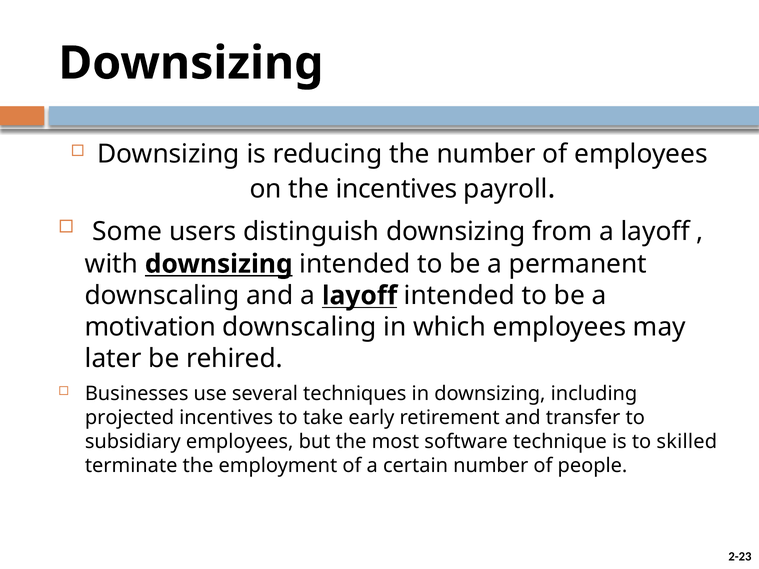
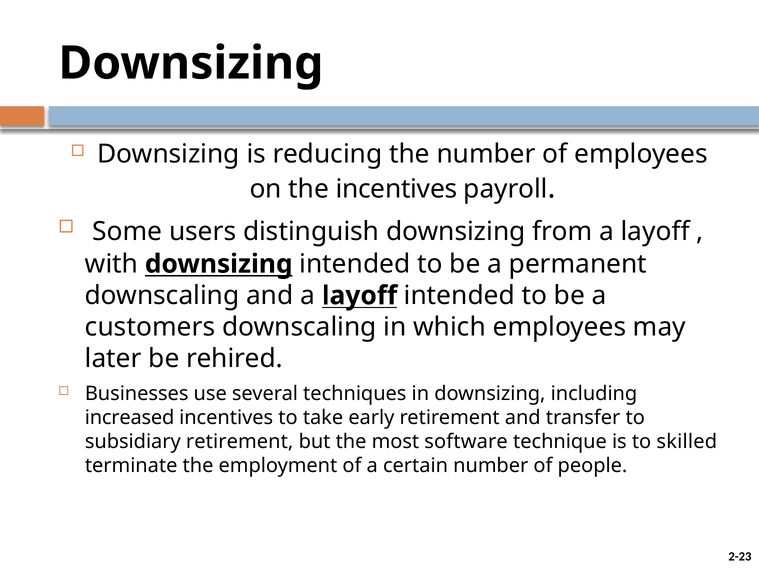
motivation: motivation -> customers (150, 327)
projected: projected -> increased (130, 418)
subsidiary employees: employees -> retirement (240, 442)
